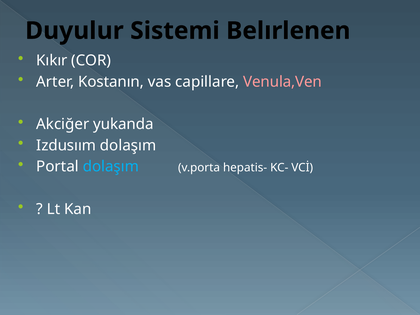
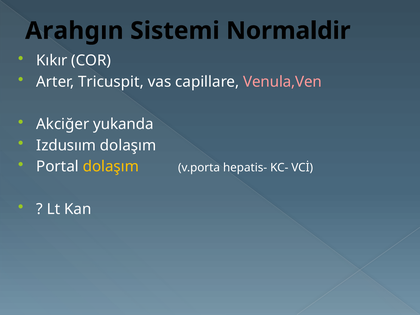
Duyulur: Duyulur -> Arahgın (74, 31)
Belırlenen: Belırlenen -> Normaldir (288, 31)
Kostanın: Kostanın -> Tricuspit (111, 82)
dolaşım colour: light blue -> yellow (111, 167)
